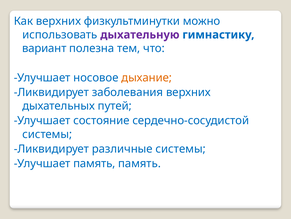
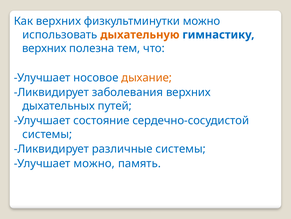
дыхательную colour: purple -> orange (140, 35)
вариант: вариант -> верхних (44, 48)
Улучшает память: память -> можно (94, 163)
